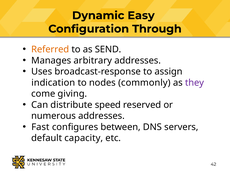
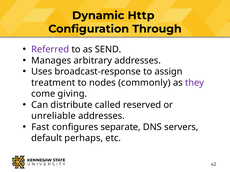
Easy: Easy -> Http (141, 16)
Referred colour: orange -> purple (50, 50)
indication: indication -> treatment (53, 83)
speed: speed -> called (108, 105)
numerous: numerous -> unreliable (54, 116)
between: between -> separate (121, 127)
capacity: capacity -> perhaps (84, 138)
